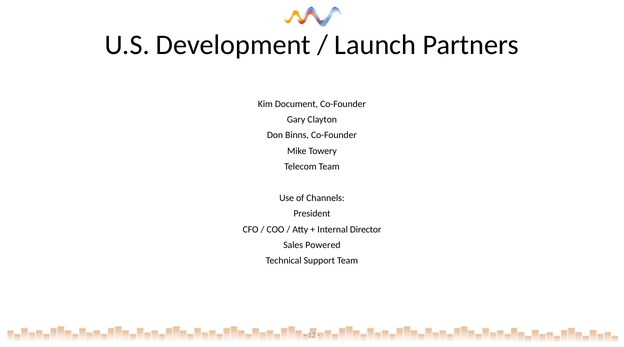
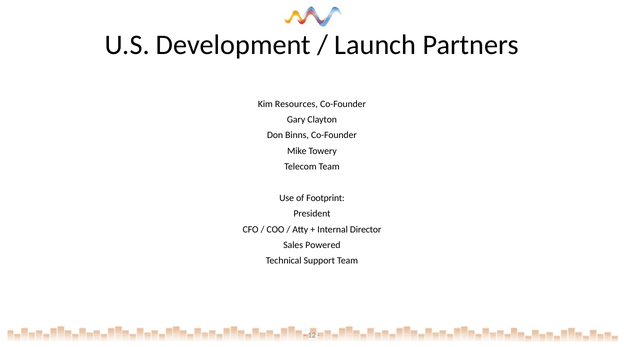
Document: Document -> Resources (296, 104)
Channels: Channels -> Footprint (326, 198)
